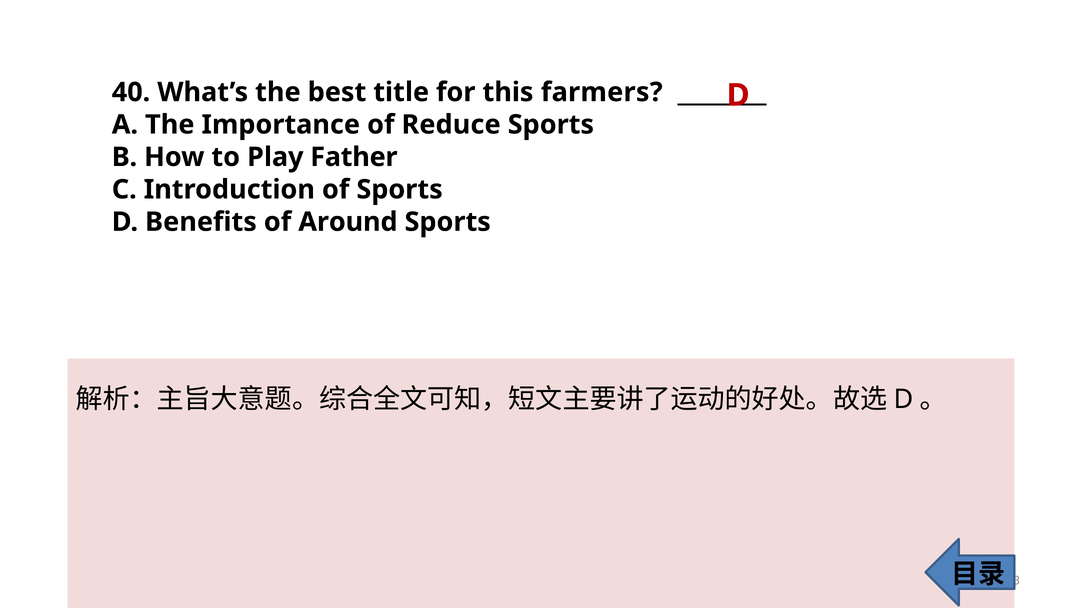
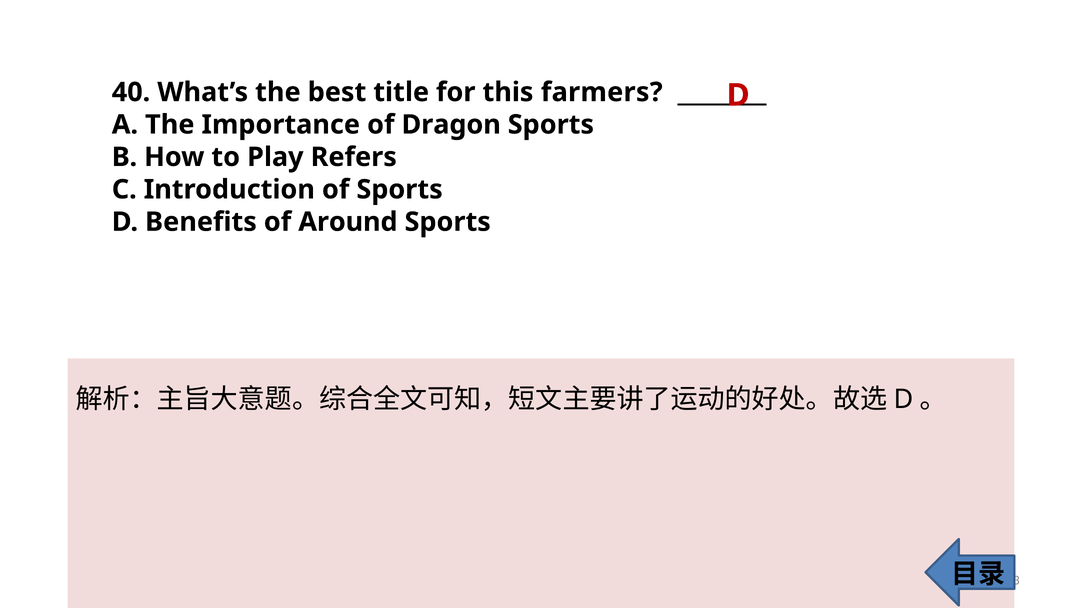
Reduce: Reduce -> Dragon (451, 125)
Father: Father -> Refers (354, 157)
